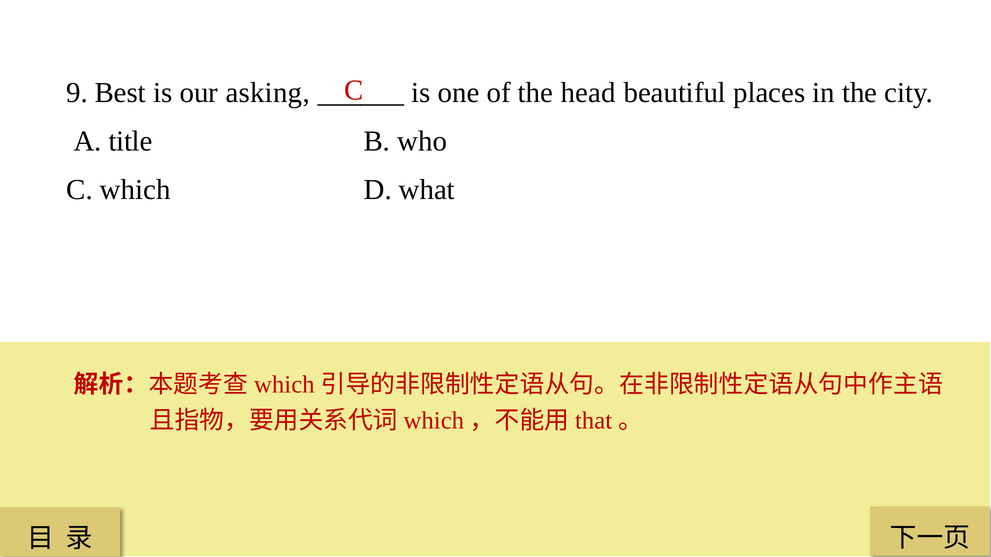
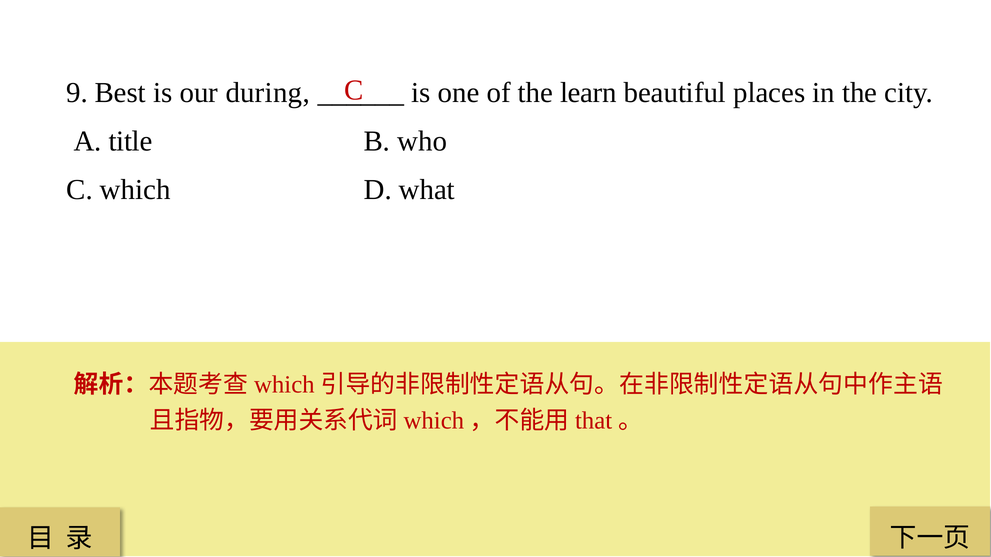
asking: asking -> during (268, 93)
head: head -> learn (588, 93)
